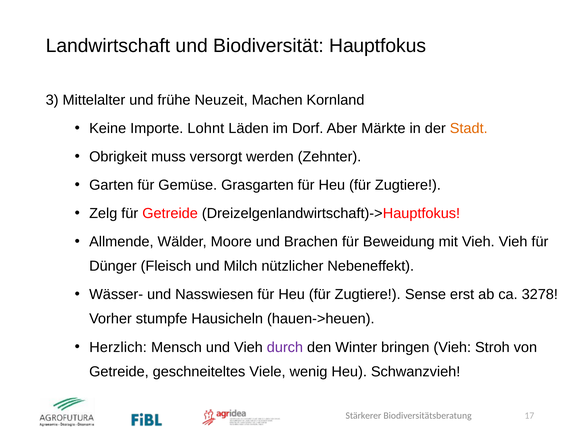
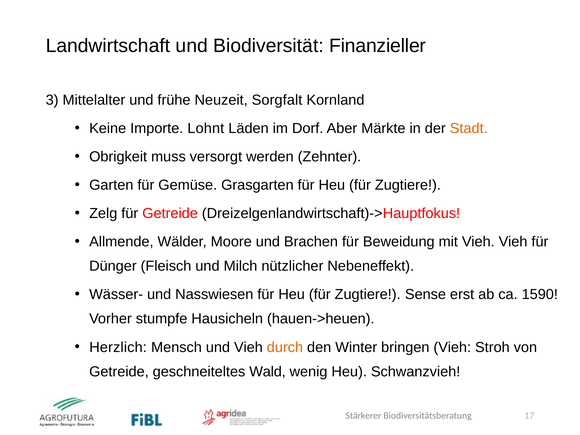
Hauptfokus: Hauptfokus -> Finanzieller (378, 46)
Machen: Machen -> Sorgfalt (277, 100)
3278: 3278 -> 1590 (540, 295)
durch colour: purple -> orange (285, 347)
Viele: Viele -> Wald (268, 372)
